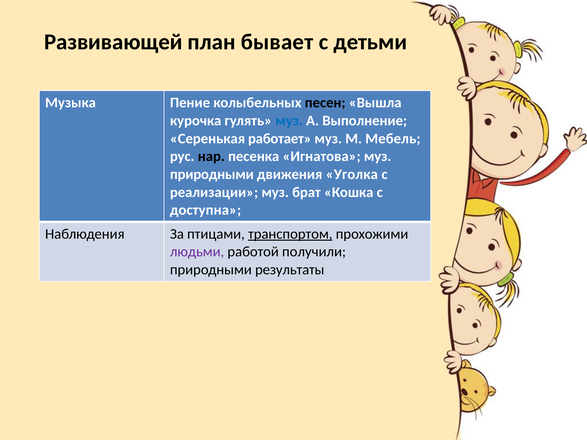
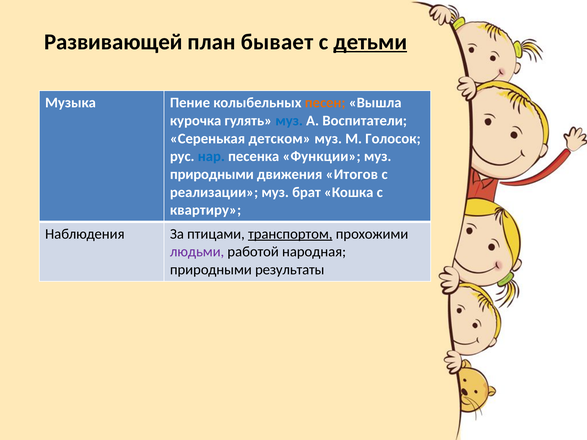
детьми underline: none -> present (370, 42)
песен colour: black -> orange (325, 103)
Выполнение: Выполнение -> Воспитатели (365, 121)
работает: работает -> детском (280, 139)
Мебель: Мебель -> Голосок (393, 139)
нар colour: black -> blue (211, 156)
Игнатова: Игнатова -> Функции (322, 156)
Уголка: Уголка -> Итогов (352, 174)
доступна: доступна -> квартиру (206, 210)
получили: получили -> народная (314, 252)
